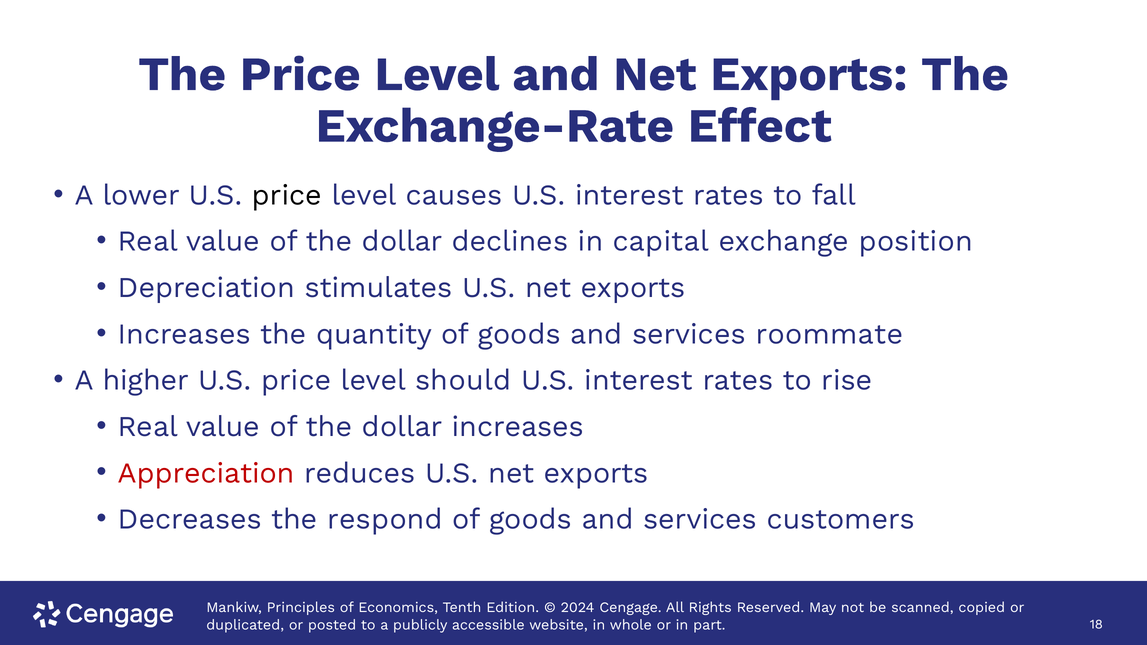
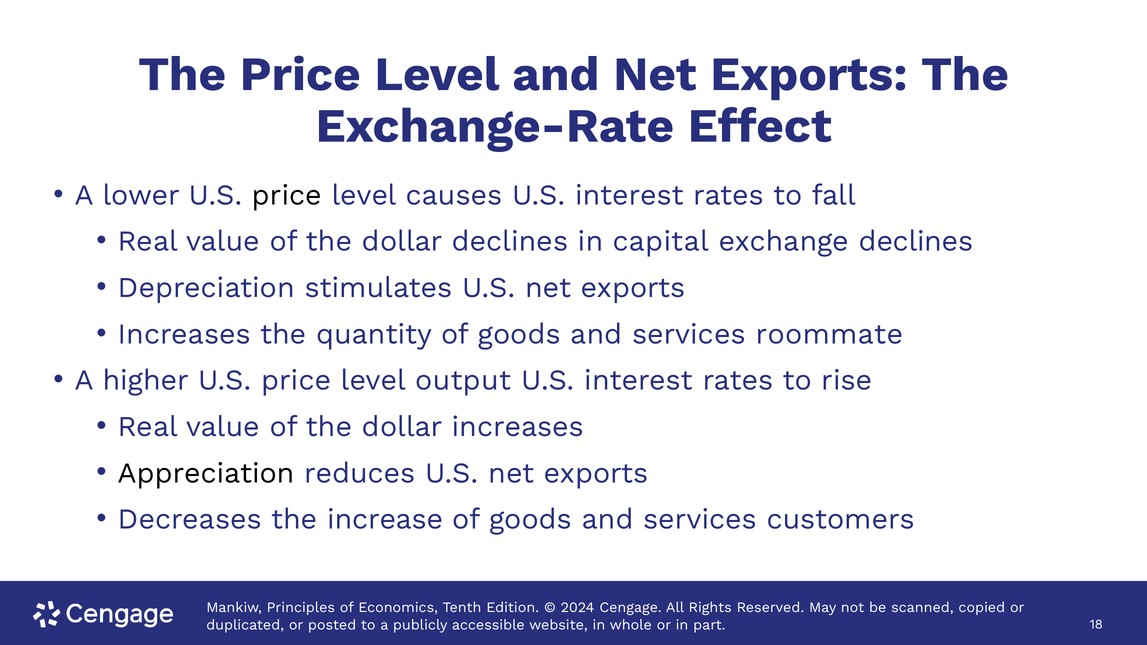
exchange position: position -> declines (916, 242)
should: should -> output (463, 381)
Appreciation colour: red -> black (206, 473)
respond: respond -> increase (385, 520)
